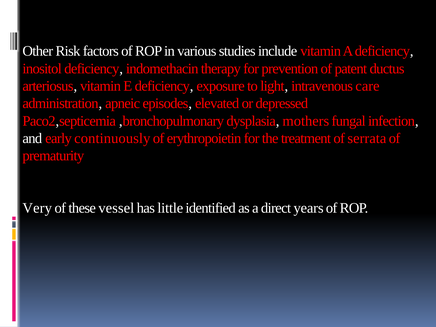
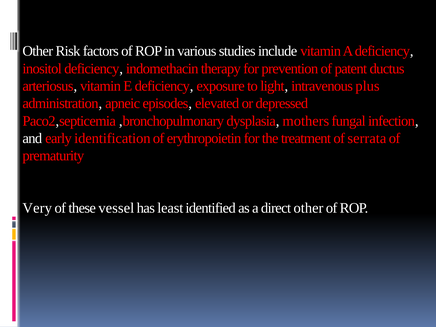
care: care -> plus (368, 86)
continuously: continuously -> identification (112, 138)
little: little -> least (170, 208)
direct years: years -> other (308, 208)
